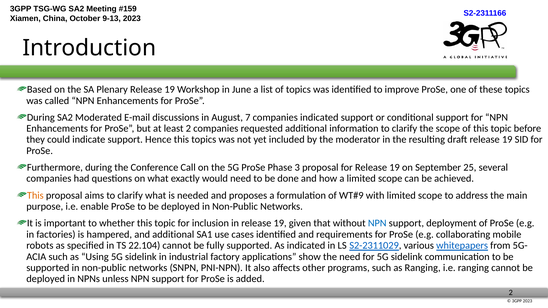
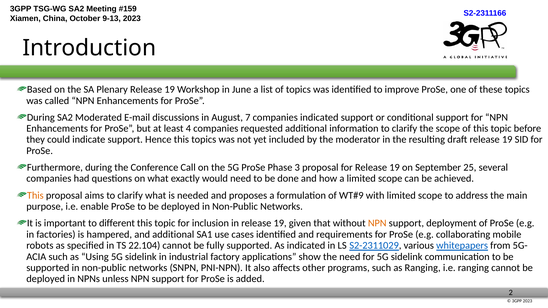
least 2: 2 -> 4 (188, 129)
whether: whether -> different (117, 223)
NPN colour: blue -> orange (377, 223)
